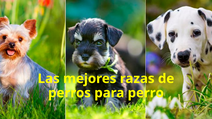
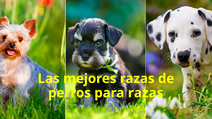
para perro: perro -> razas (146, 93)
